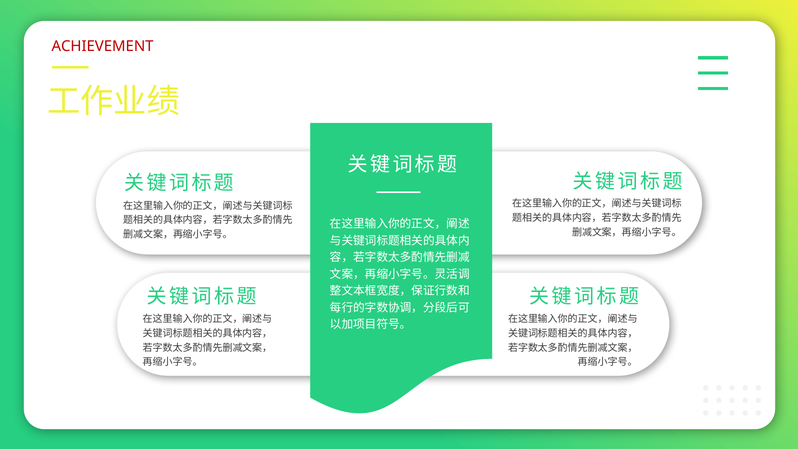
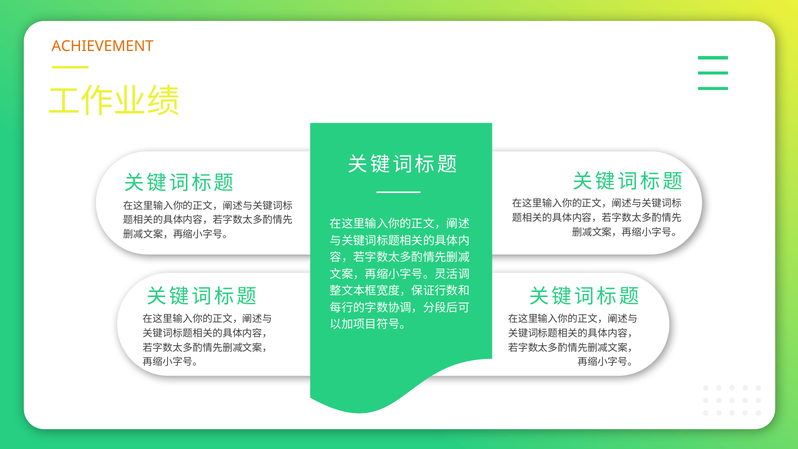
ACHIEVEMENT colour: red -> orange (103, 46)
